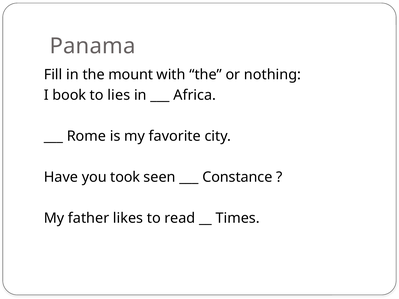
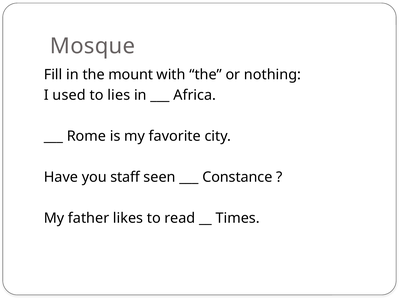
Panama: Panama -> Mosque (93, 46)
book: book -> used (69, 95)
took: took -> staff (125, 177)
